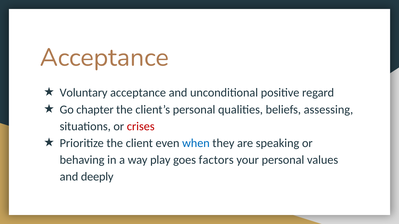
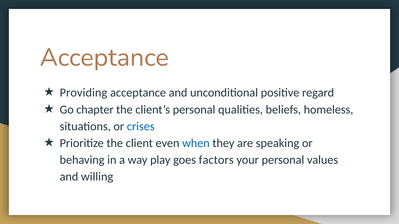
Voluntary: Voluntary -> Providing (83, 93)
assessing: assessing -> homeless (329, 110)
crises colour: red -> blue (141, 127)
deeply: deeply -> willing (97, 177)
